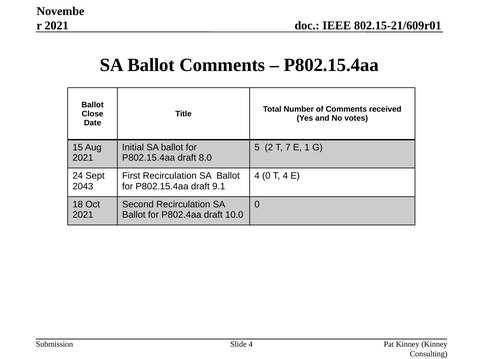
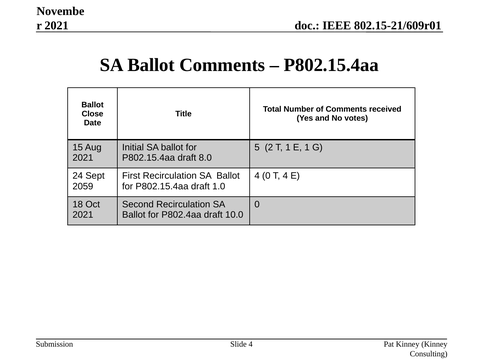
T 7: 7 -> 1 (288, 147)
2043: 2043 -> 2059 (83, 186)
9.1: 9.1 -> 1.0 (219, 186)
